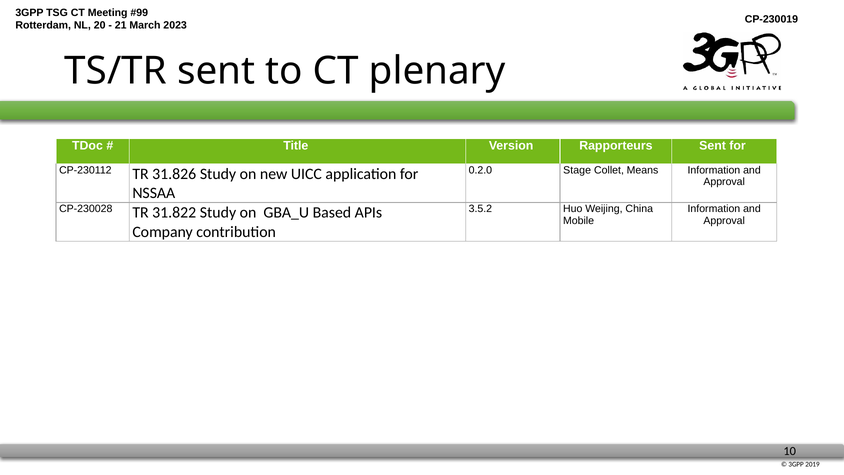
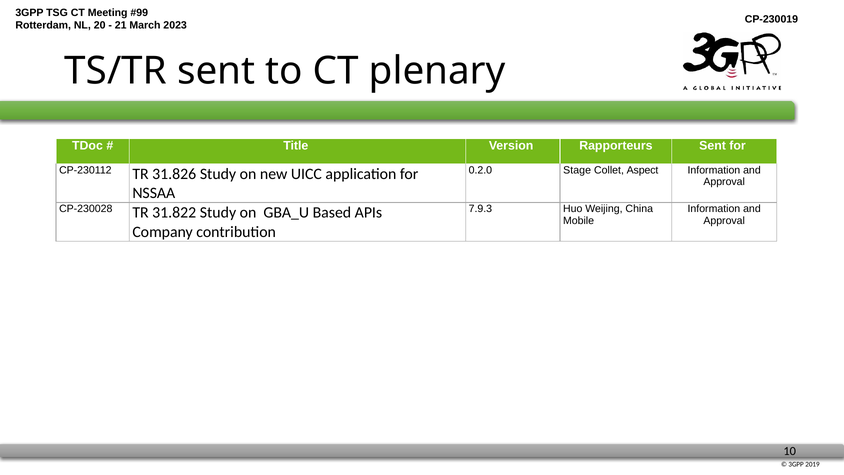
Means: Means -> Aspect (643, 170)
3.5.2: 3.5.2 -> 7.9.3 (480, 209)
